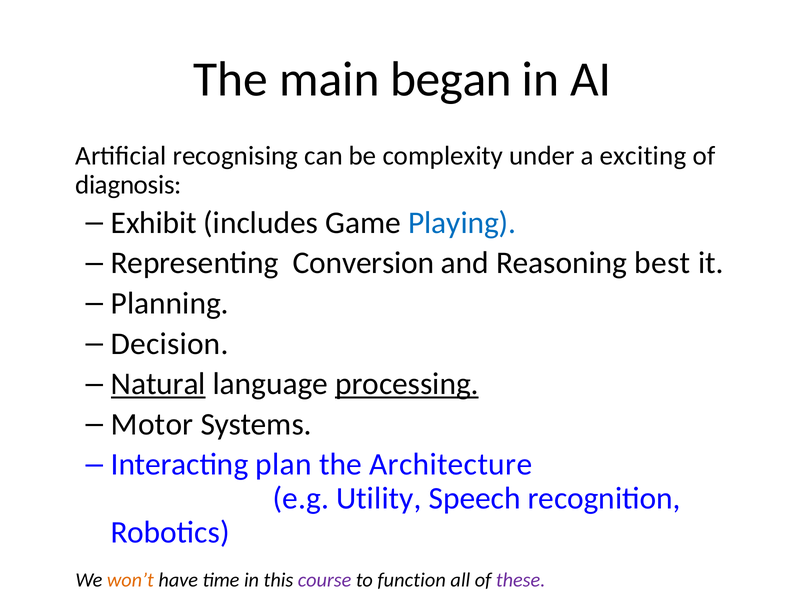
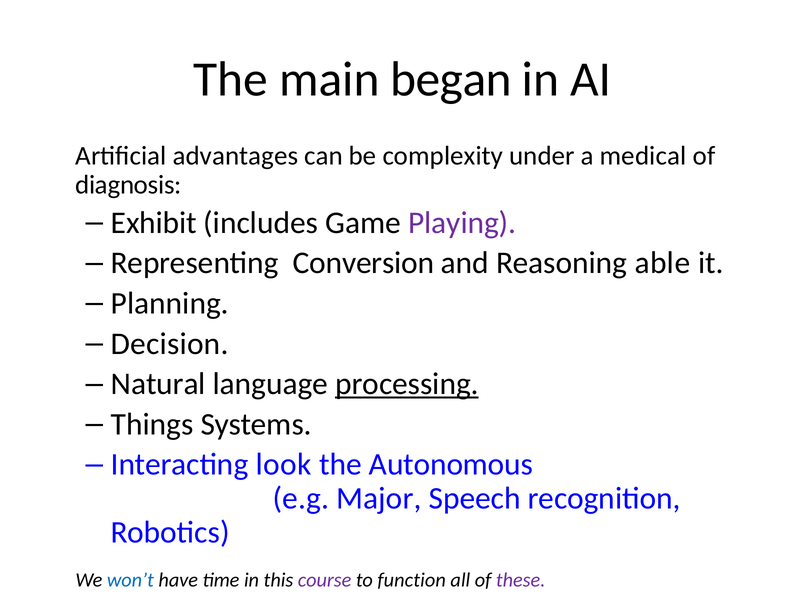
recognising: recognising -> advantages (235, 156)
exciting: exciting -> medical (643, 156)
Playing colour: blue -> purple (462, 223)
best: best -> able (662, 263)
Natural underline: present -> none (158, 384)
Motor: Motor -> Things (152, 425)
plan: plan -> look (284, 465)
Architecture: Architecture -> Autonomous (451, 465)
Utility: Utility -> Major (379, 499)
won’t colour: orange -> blue (130, 580)
